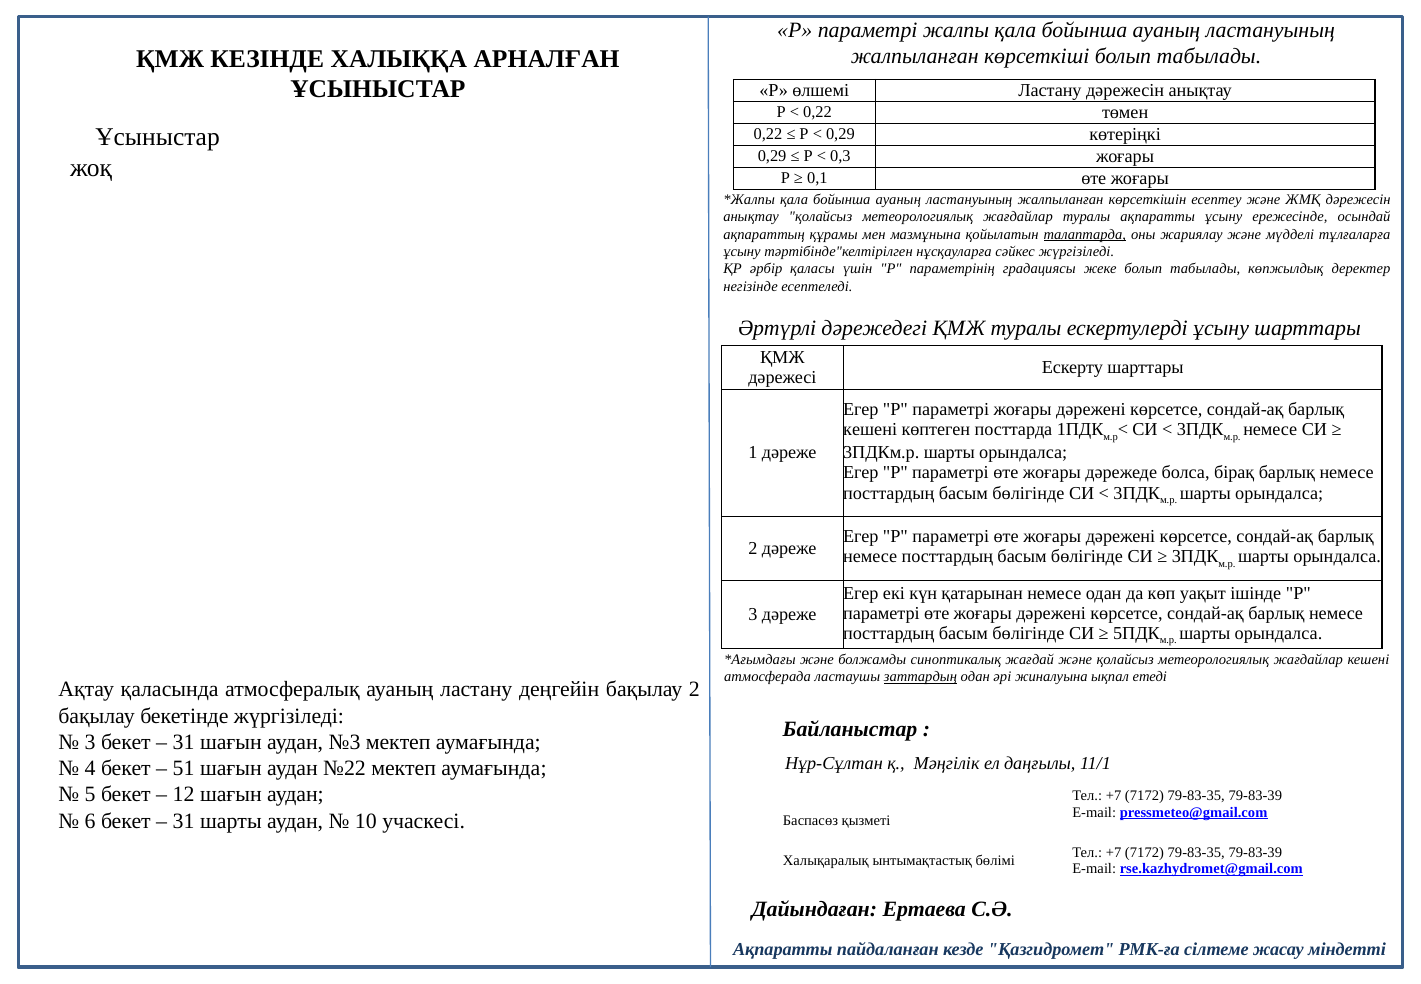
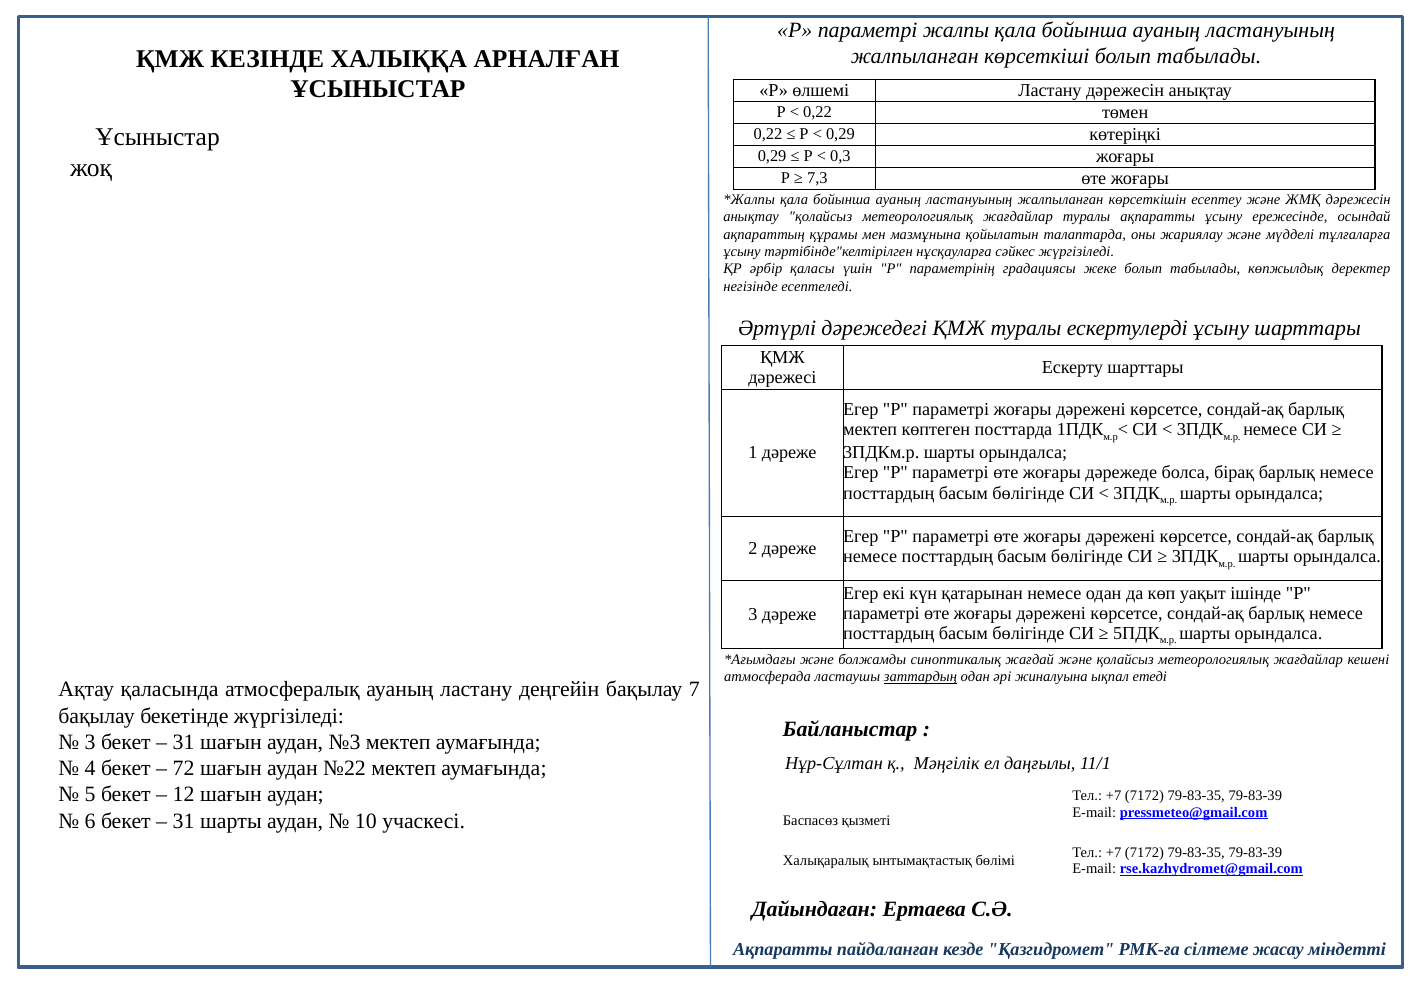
0,1: 0,1 -> 7,3 (817, 178)
талаптарда underline: present -> none (1085, 234)
кешені: кешені -> мектеп (870, 430)
бақылау 2: 2 -> 7 (694, 689)
51: 51 -> 72 (184, 768)
